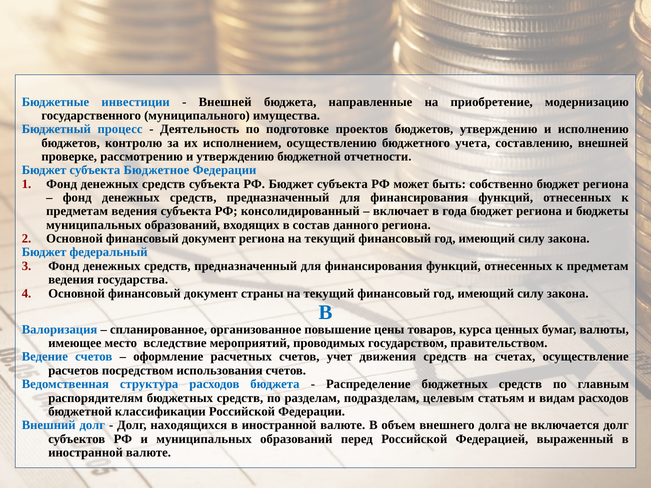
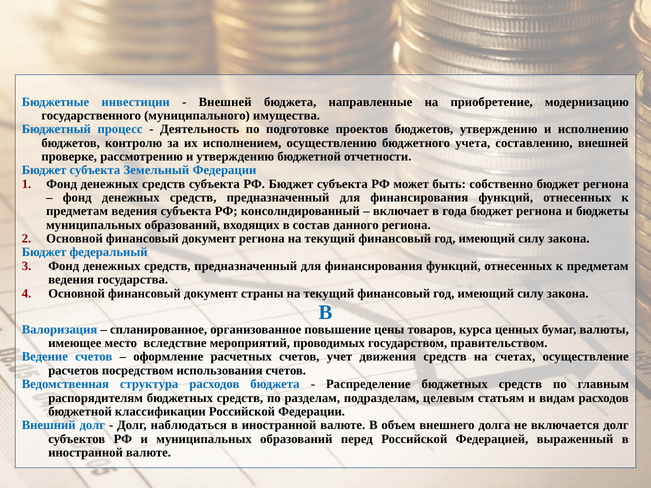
Бюджетное: Бюджетное -> Земельный (156, 170)
находящихся: находящихся -> наблюдаться (189, 425)
